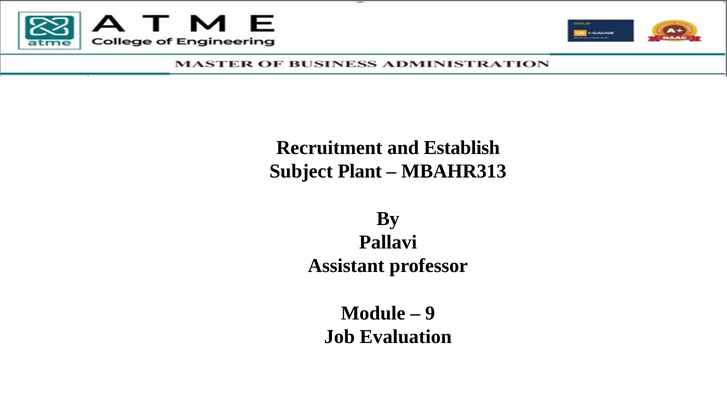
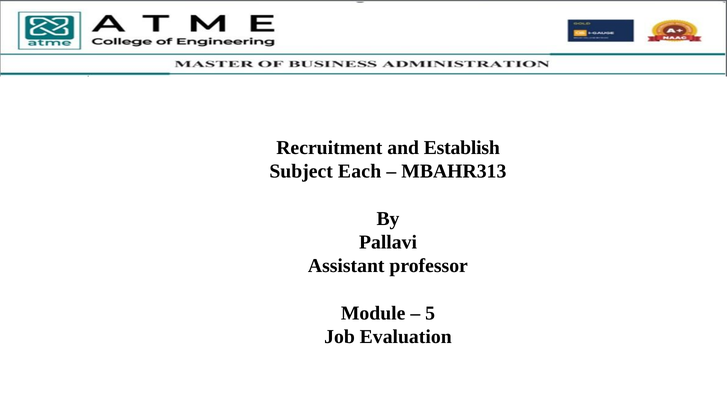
Plant: Plant -> Each (360, 171)
9: 9 -> 5 (430, 313)
